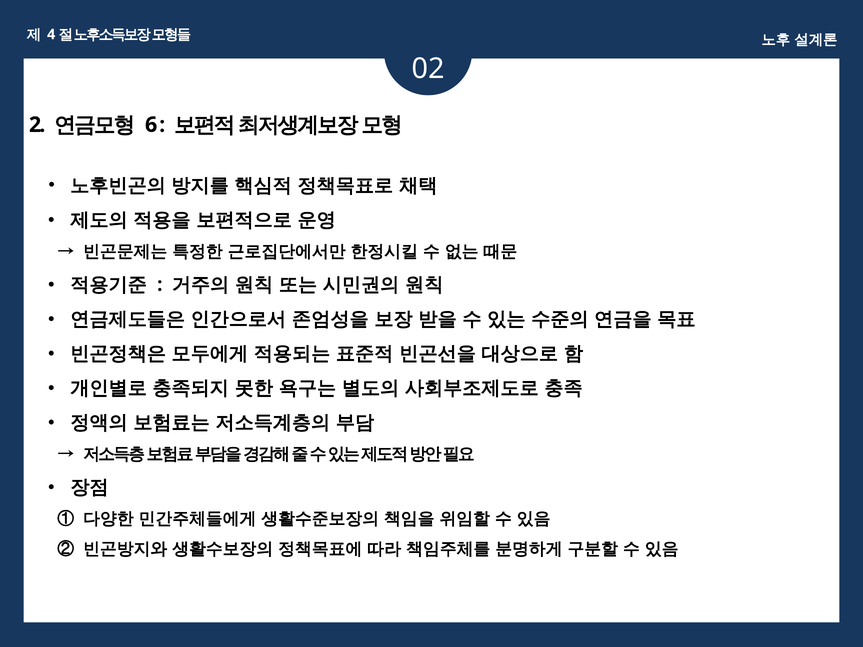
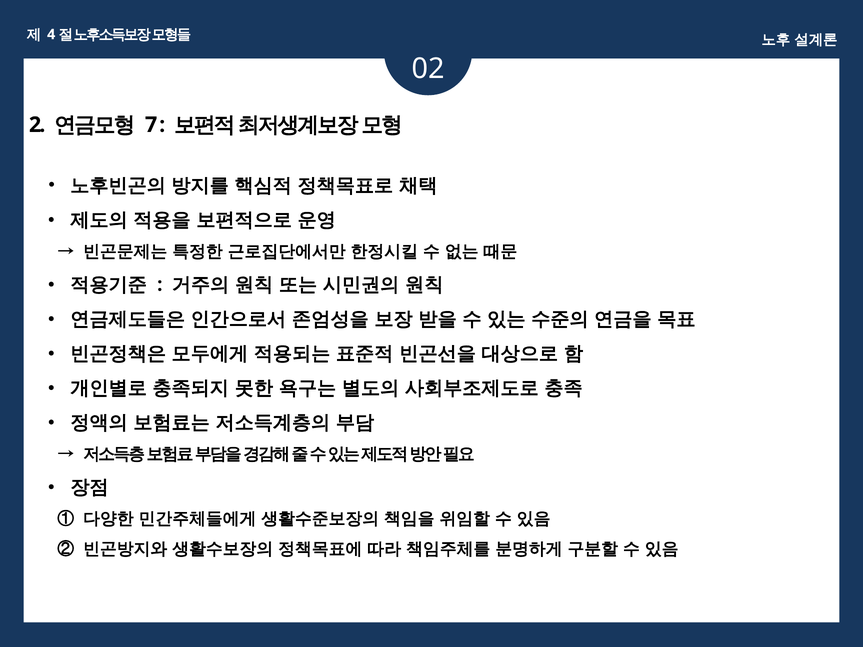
6: 6 -> 7 (151, 125)
